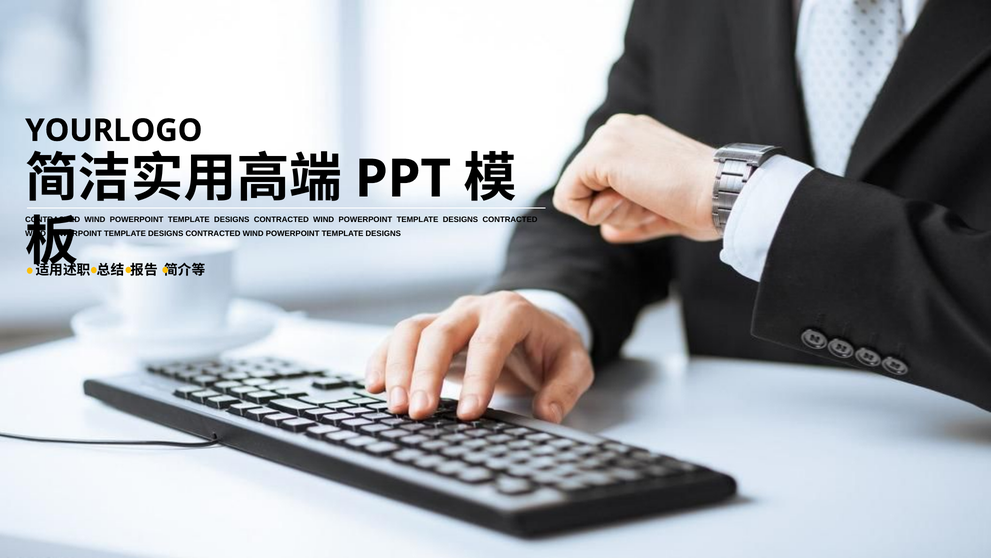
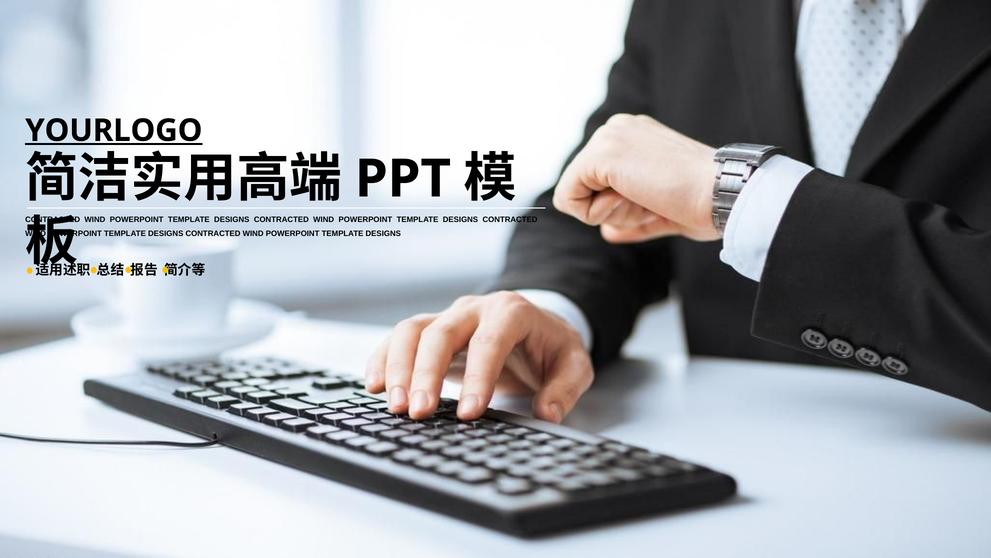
YOURLOGO underline: none -> present (114, 130)
